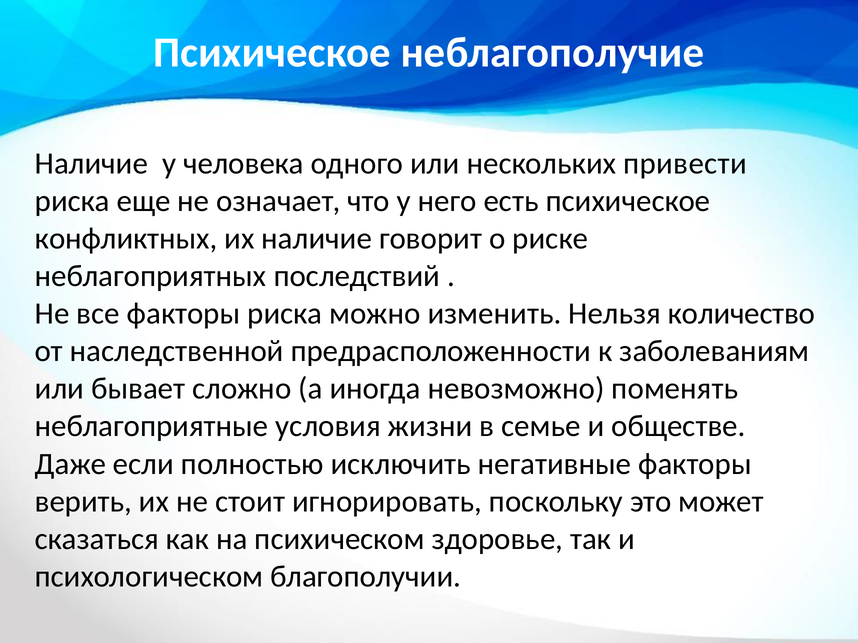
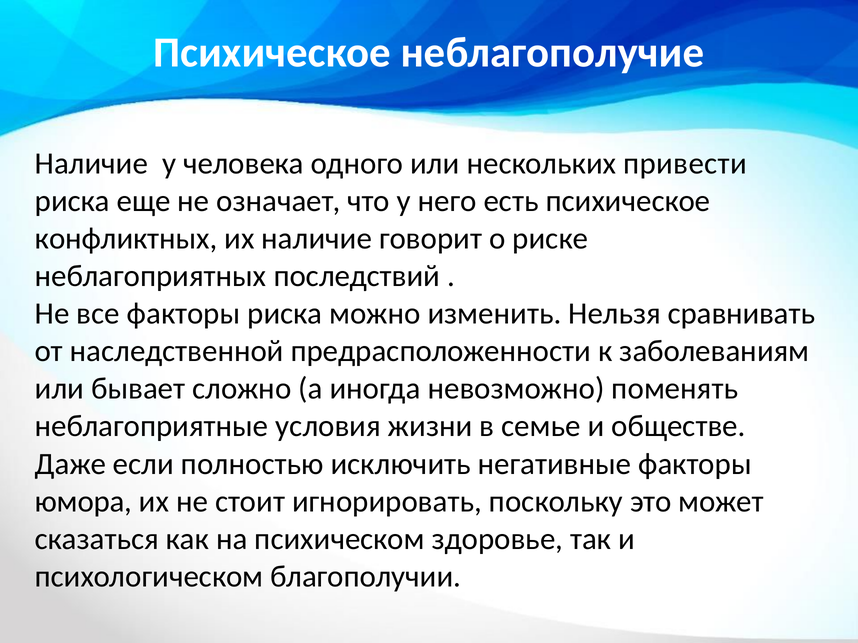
количество: количество -> сравнивать (741, 314)
верить: верить -> юмора (83, 502)
